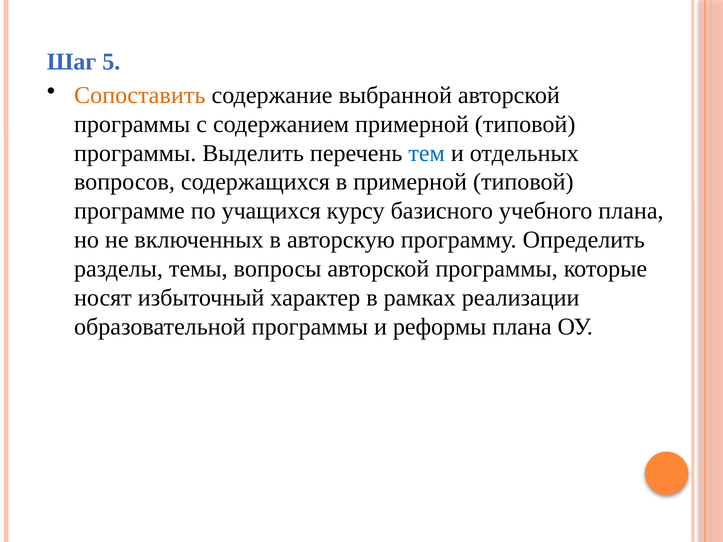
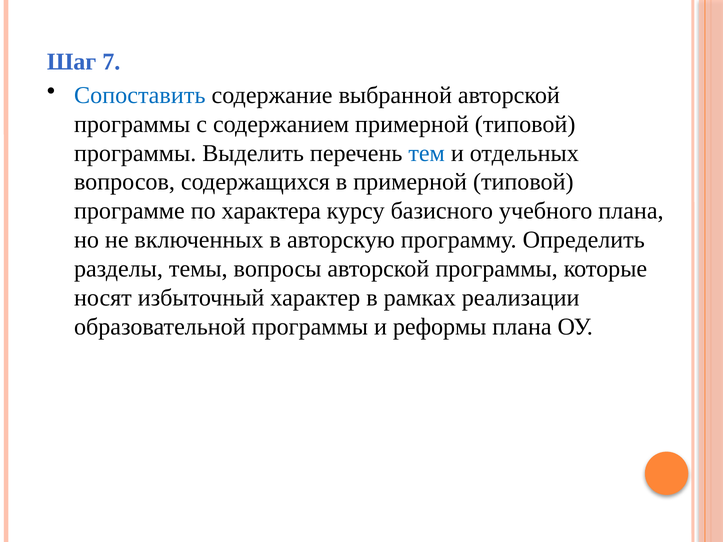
5: 5 -> 7 (111, 62)
Сопоставить colour: orange -> blue (140, 95)
учащихся: учащихся -> характера (271, 211)
